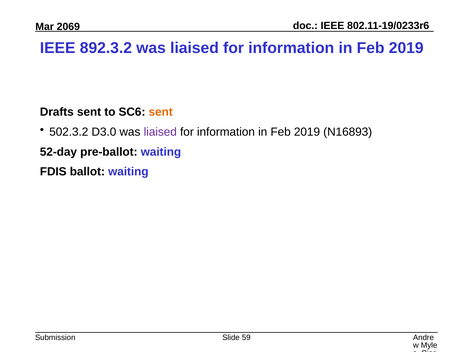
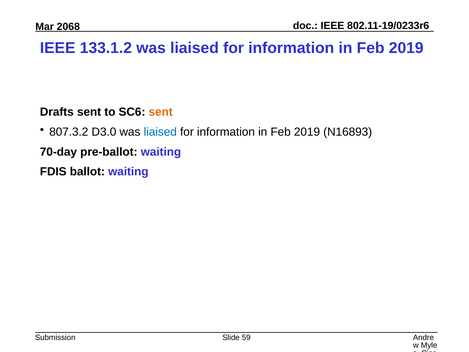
2069: 2069 -> 2068 (68, 27)
892.3.2: 892.3.2 -> 133.1.2 (106, 48)
502.3.2: 502.3.2 -> 807.3.2 (69, 132)
liaised colour: purple -> blue (160, 132)
52-day: 52-day -> 70-day (58, 152)
